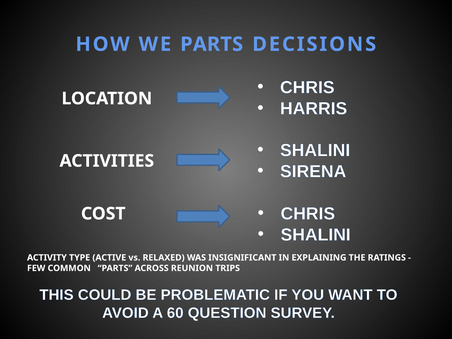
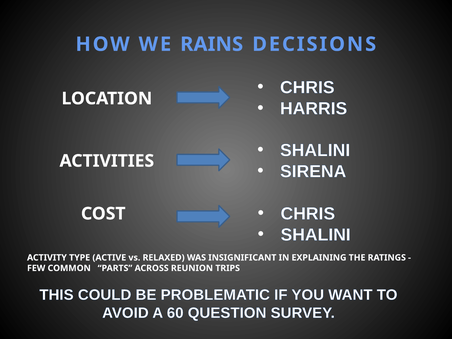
WE PARTS: PARTS -> RAINS (212, 44)
